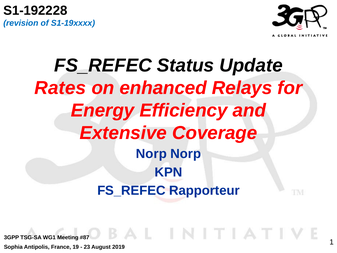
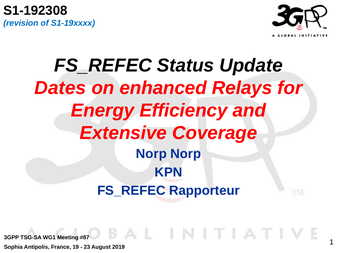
S1-192228: S1-192228 -> S1-192308 (35, 10)
Rates: Rates -> Dates (60, 88)
